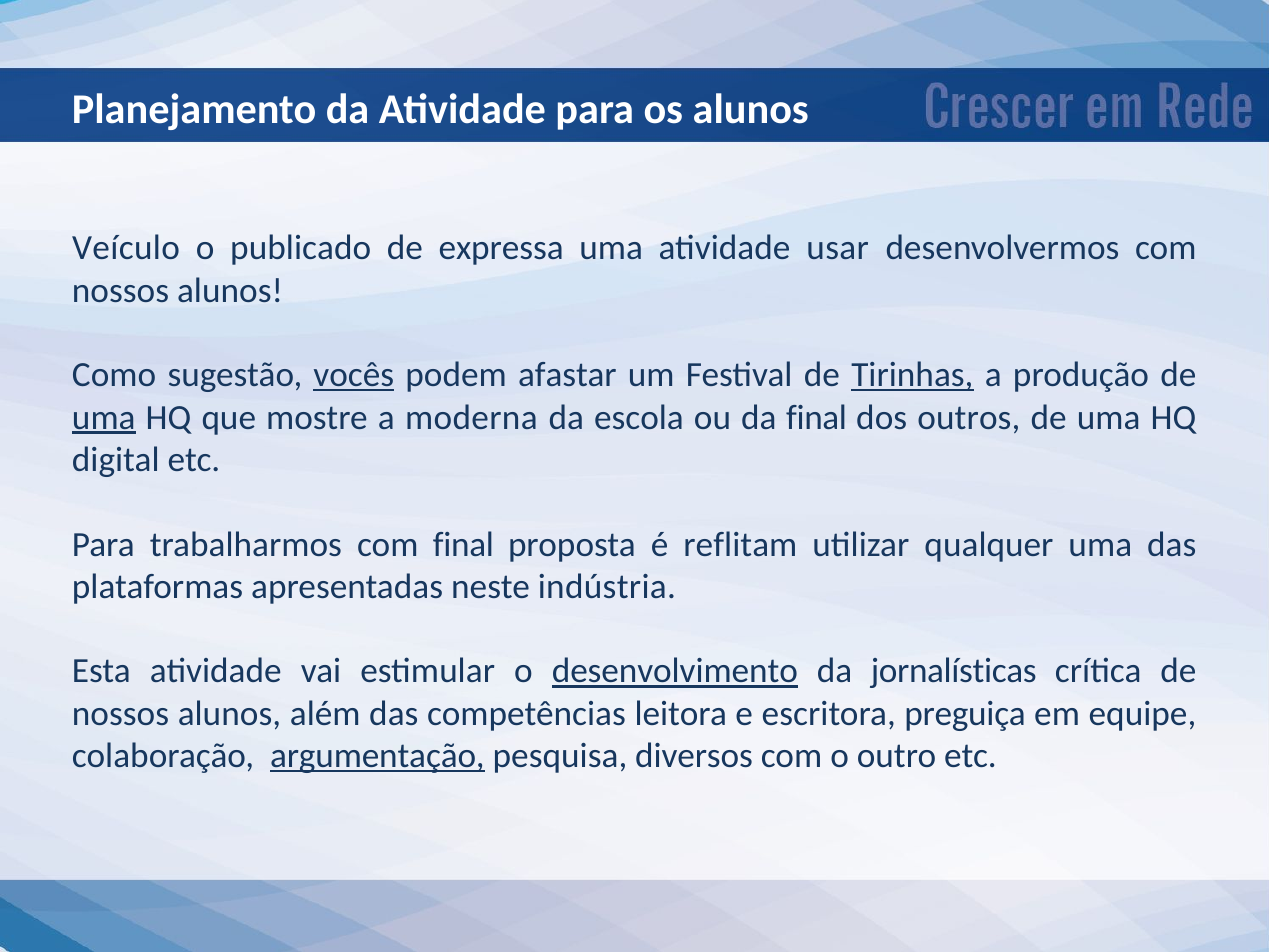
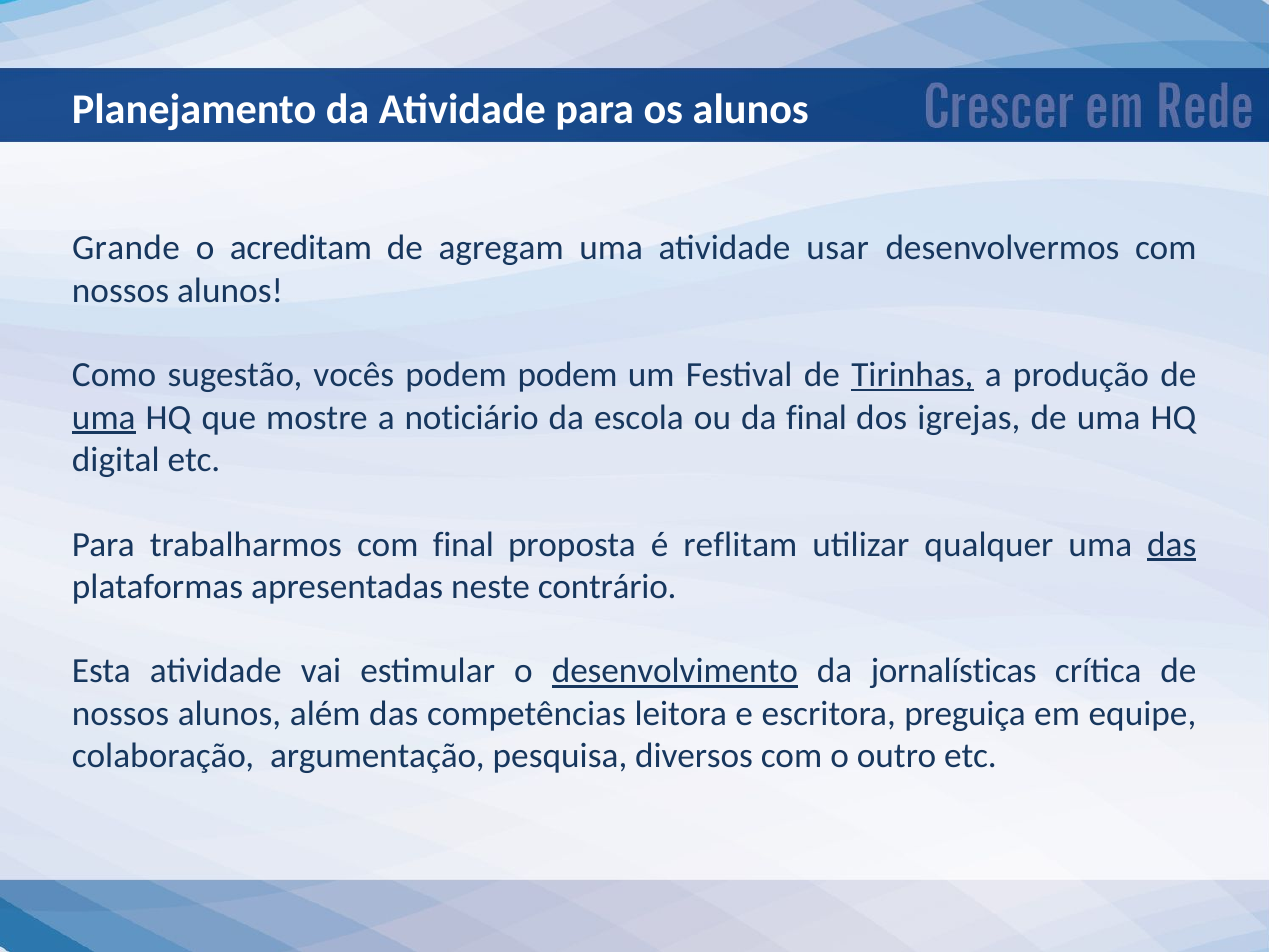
Veículo: Veículo -> Grande (126, 248)
publicado: publicado -> acreditam (301, 248)
expressa: expressa -> agregam (501, 248)
vocês underline: present -> none (354, 375)
podem afastar: afastar -> podem (568, 375)
moderna: moderna -> noticiário (472, 417)
outros: outros -> igrejas (969, 417)
das underline: none -> present (1172, 544)
indústria: indústria -> contrário (607, 587)
argumentação underline: present -> none (377, 756)
